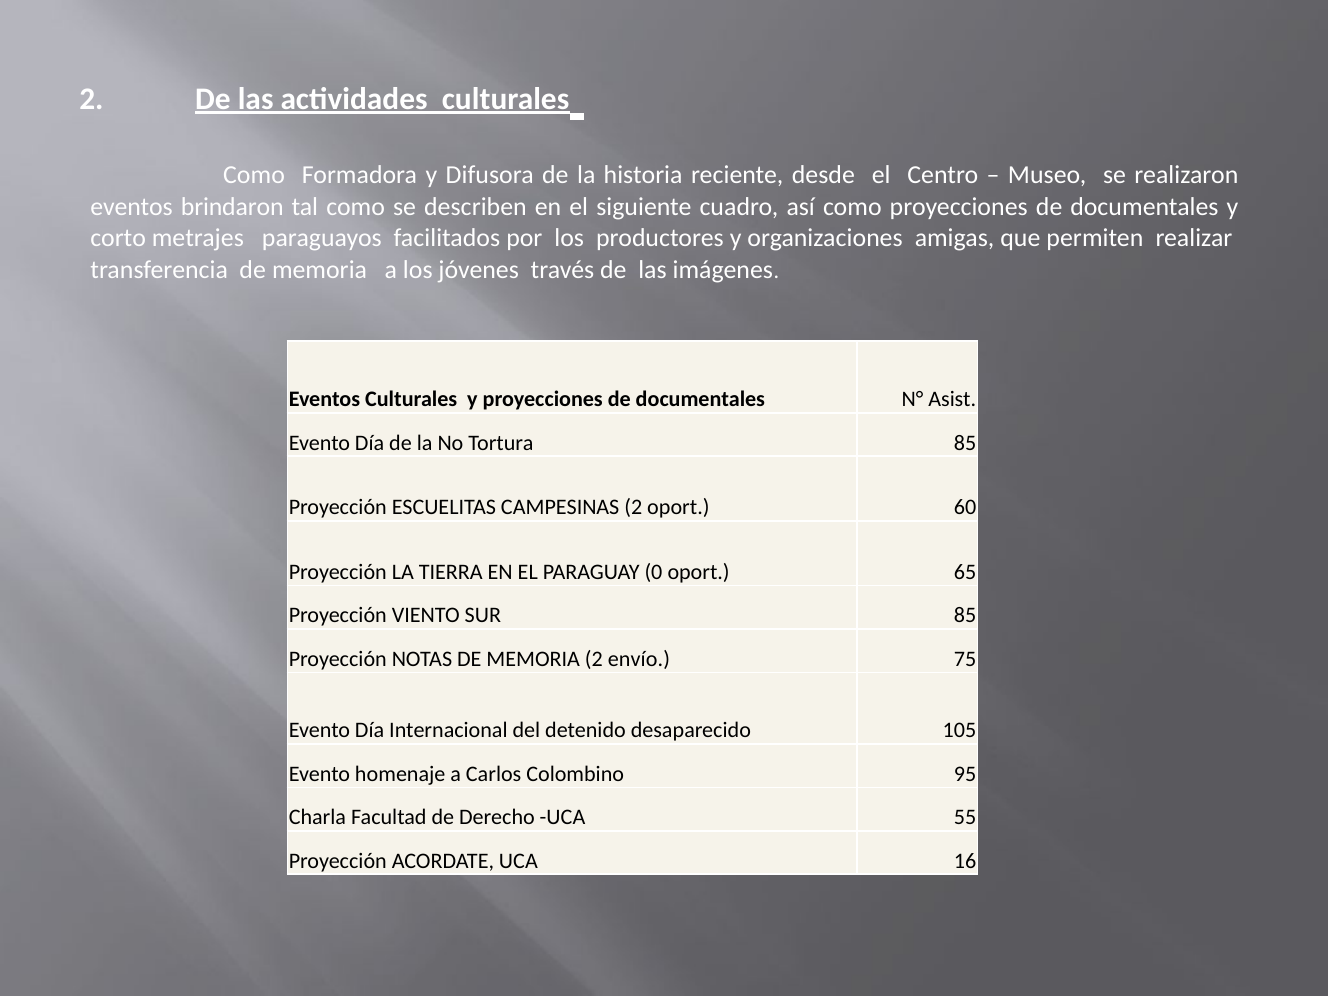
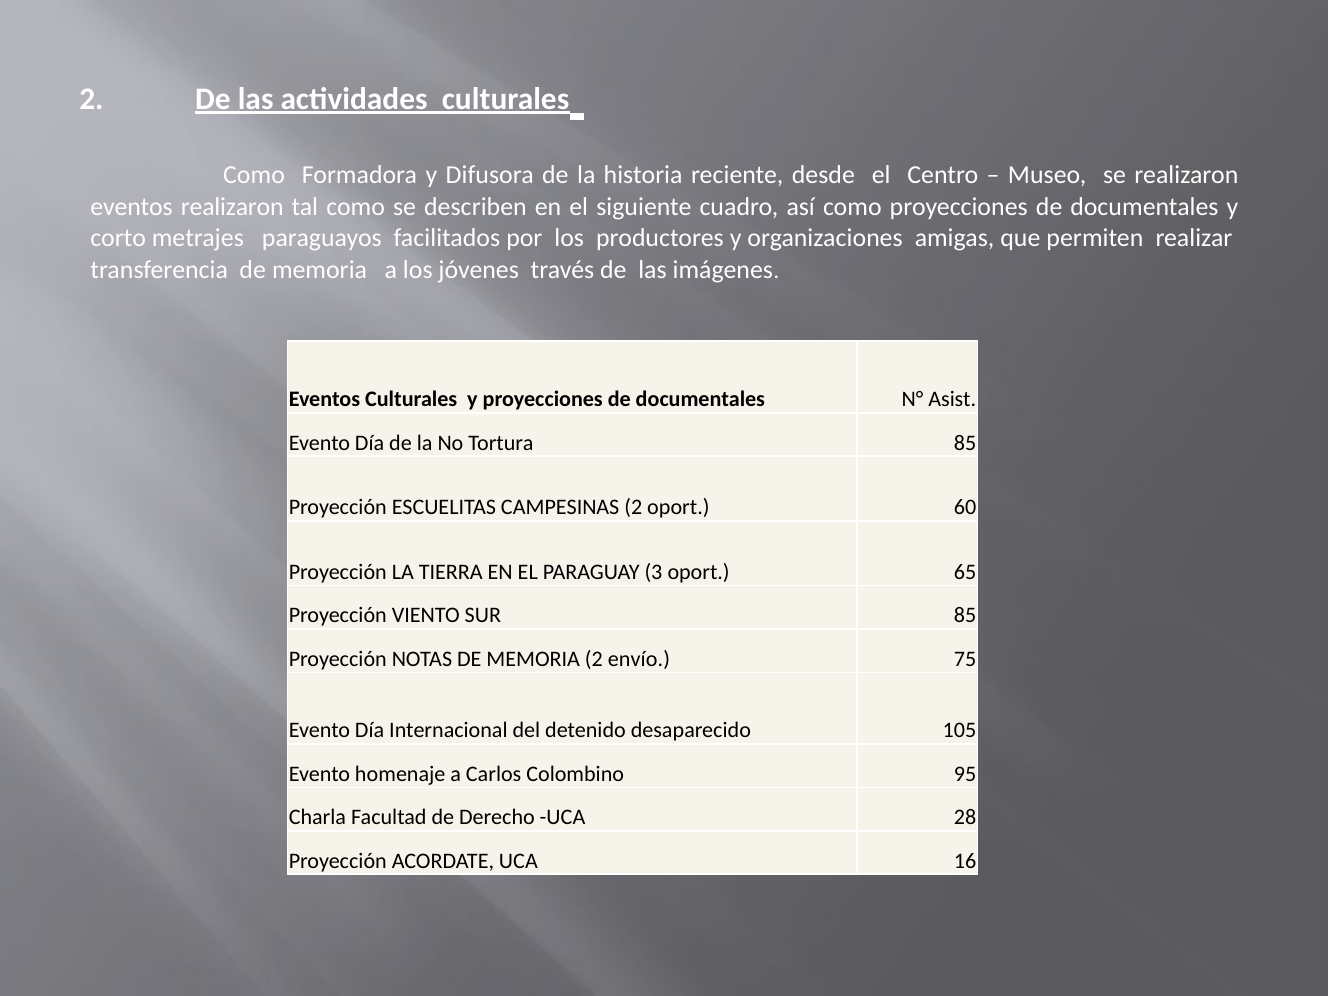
eventos brindaron: brindaron -> realizaron (232, 207)
0: 0 -> 3 (653, 572)
55: 55 -> 28 (965, 817)
